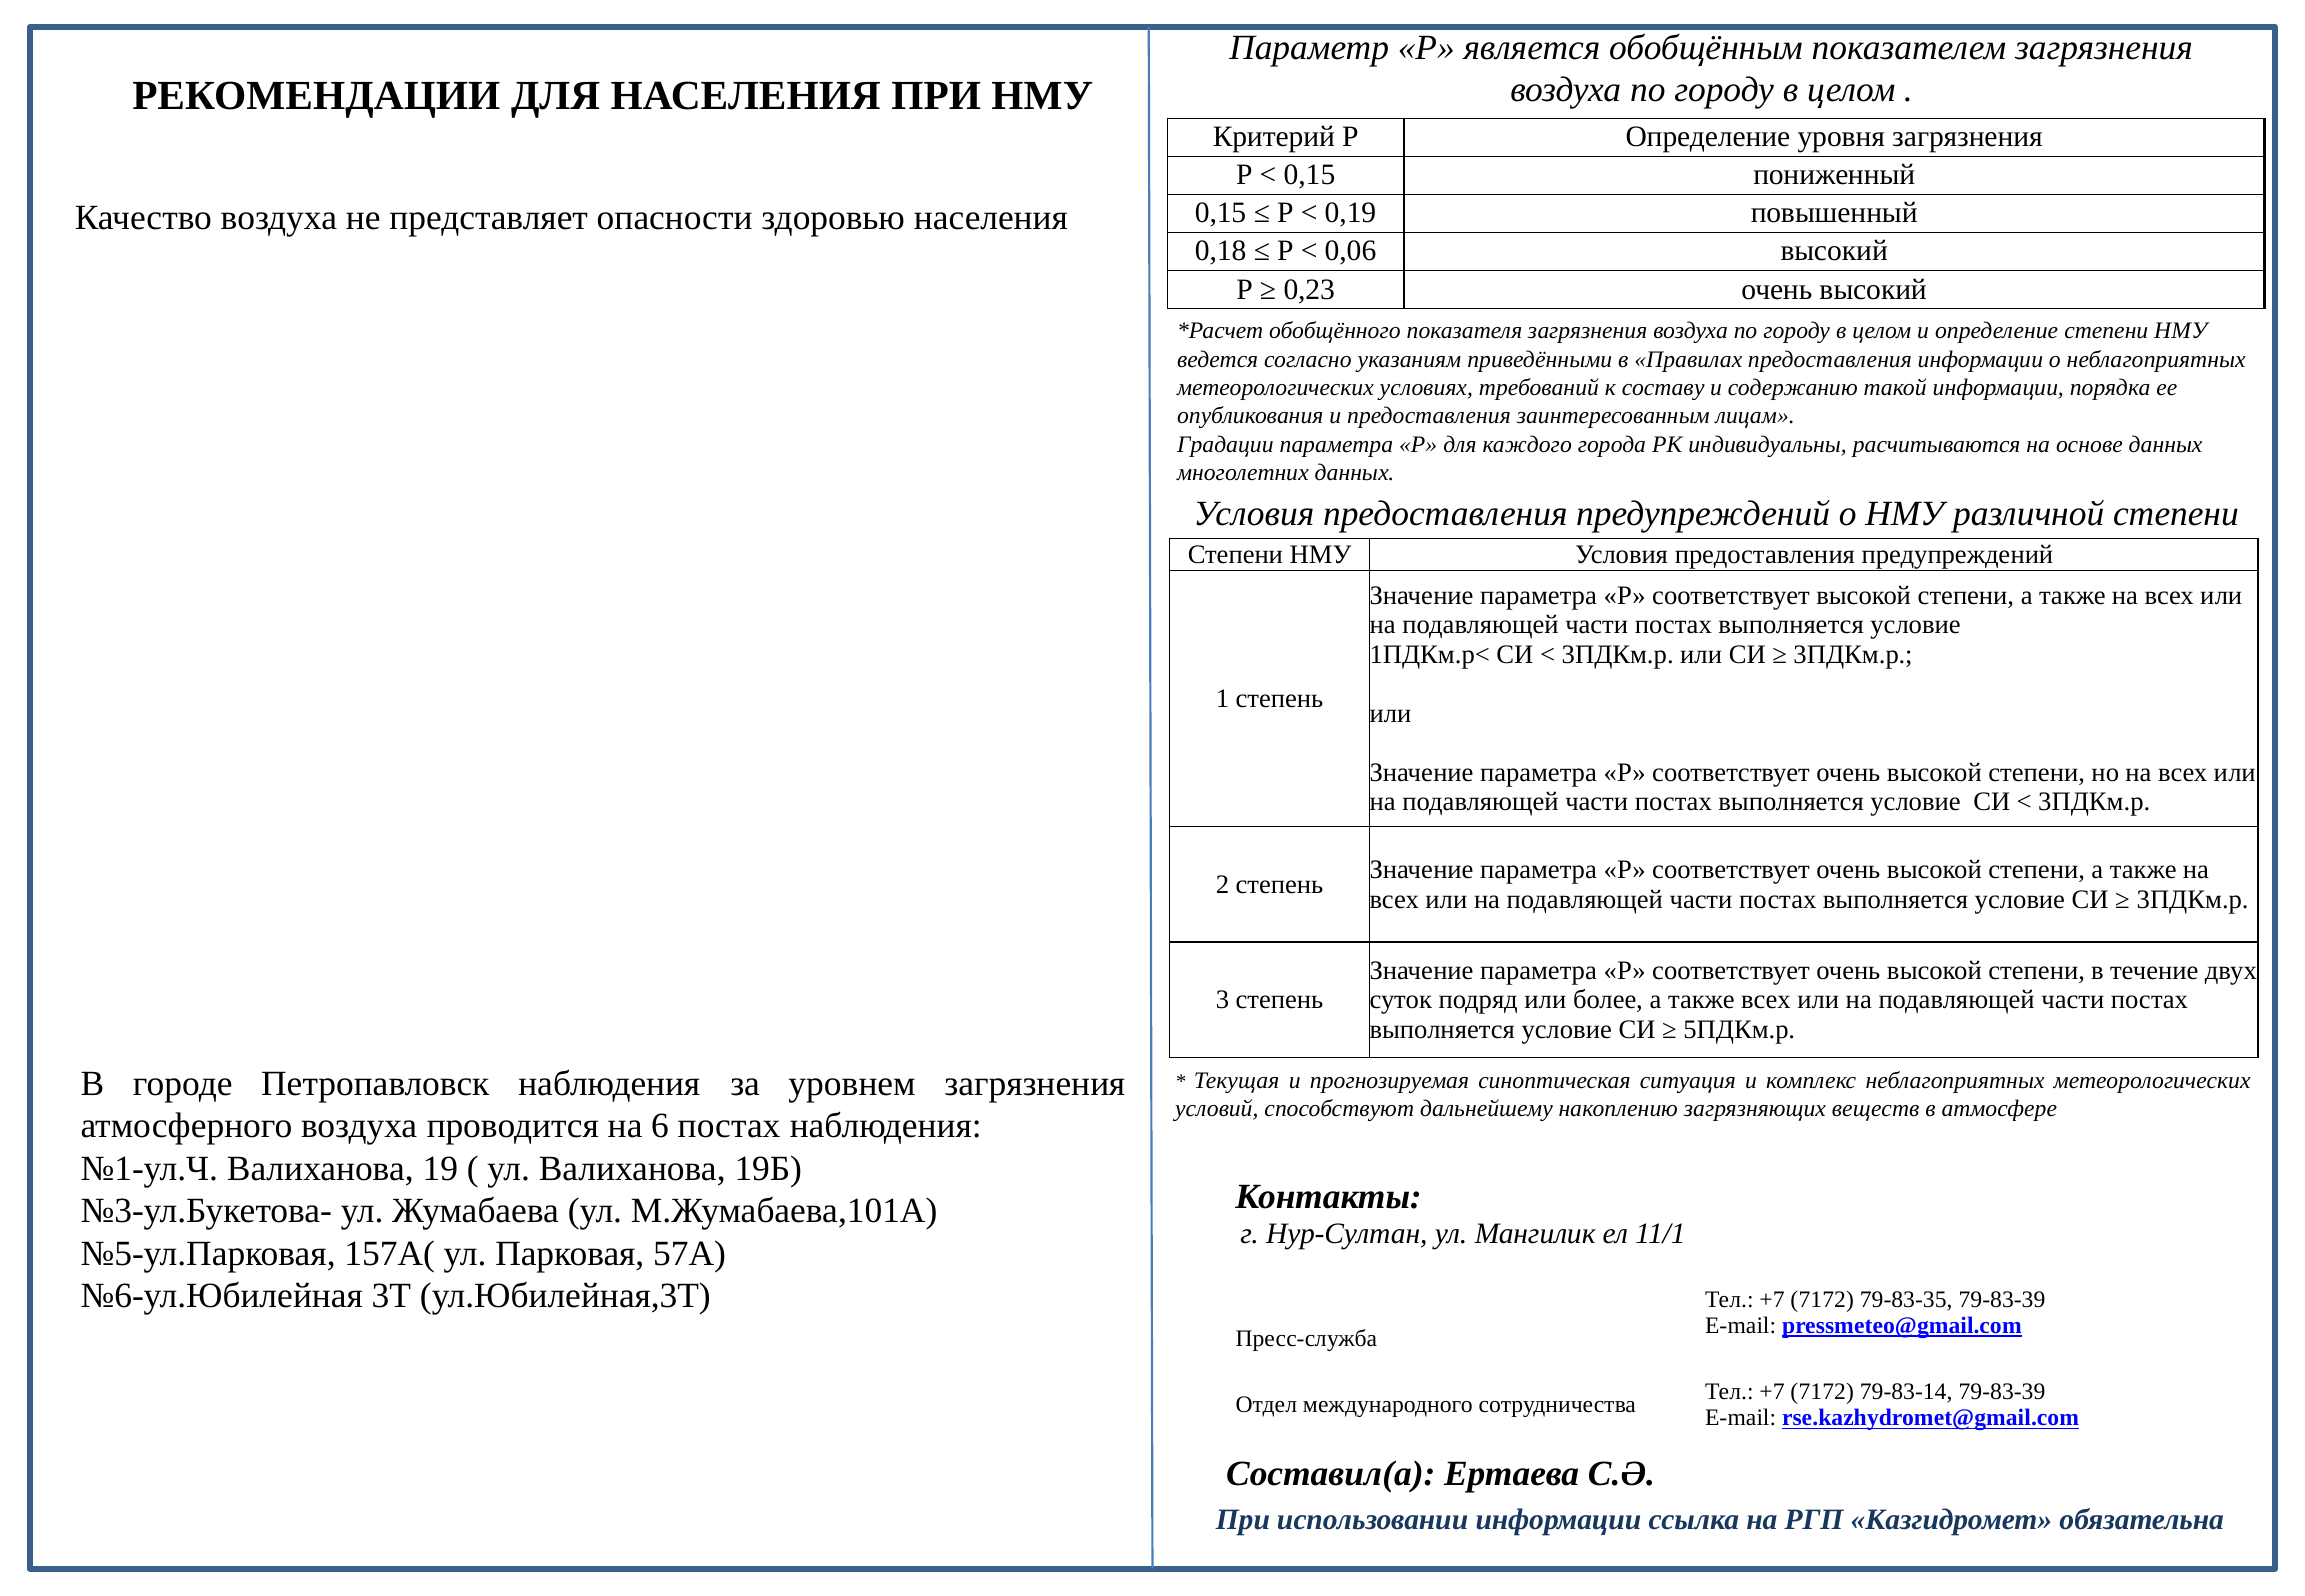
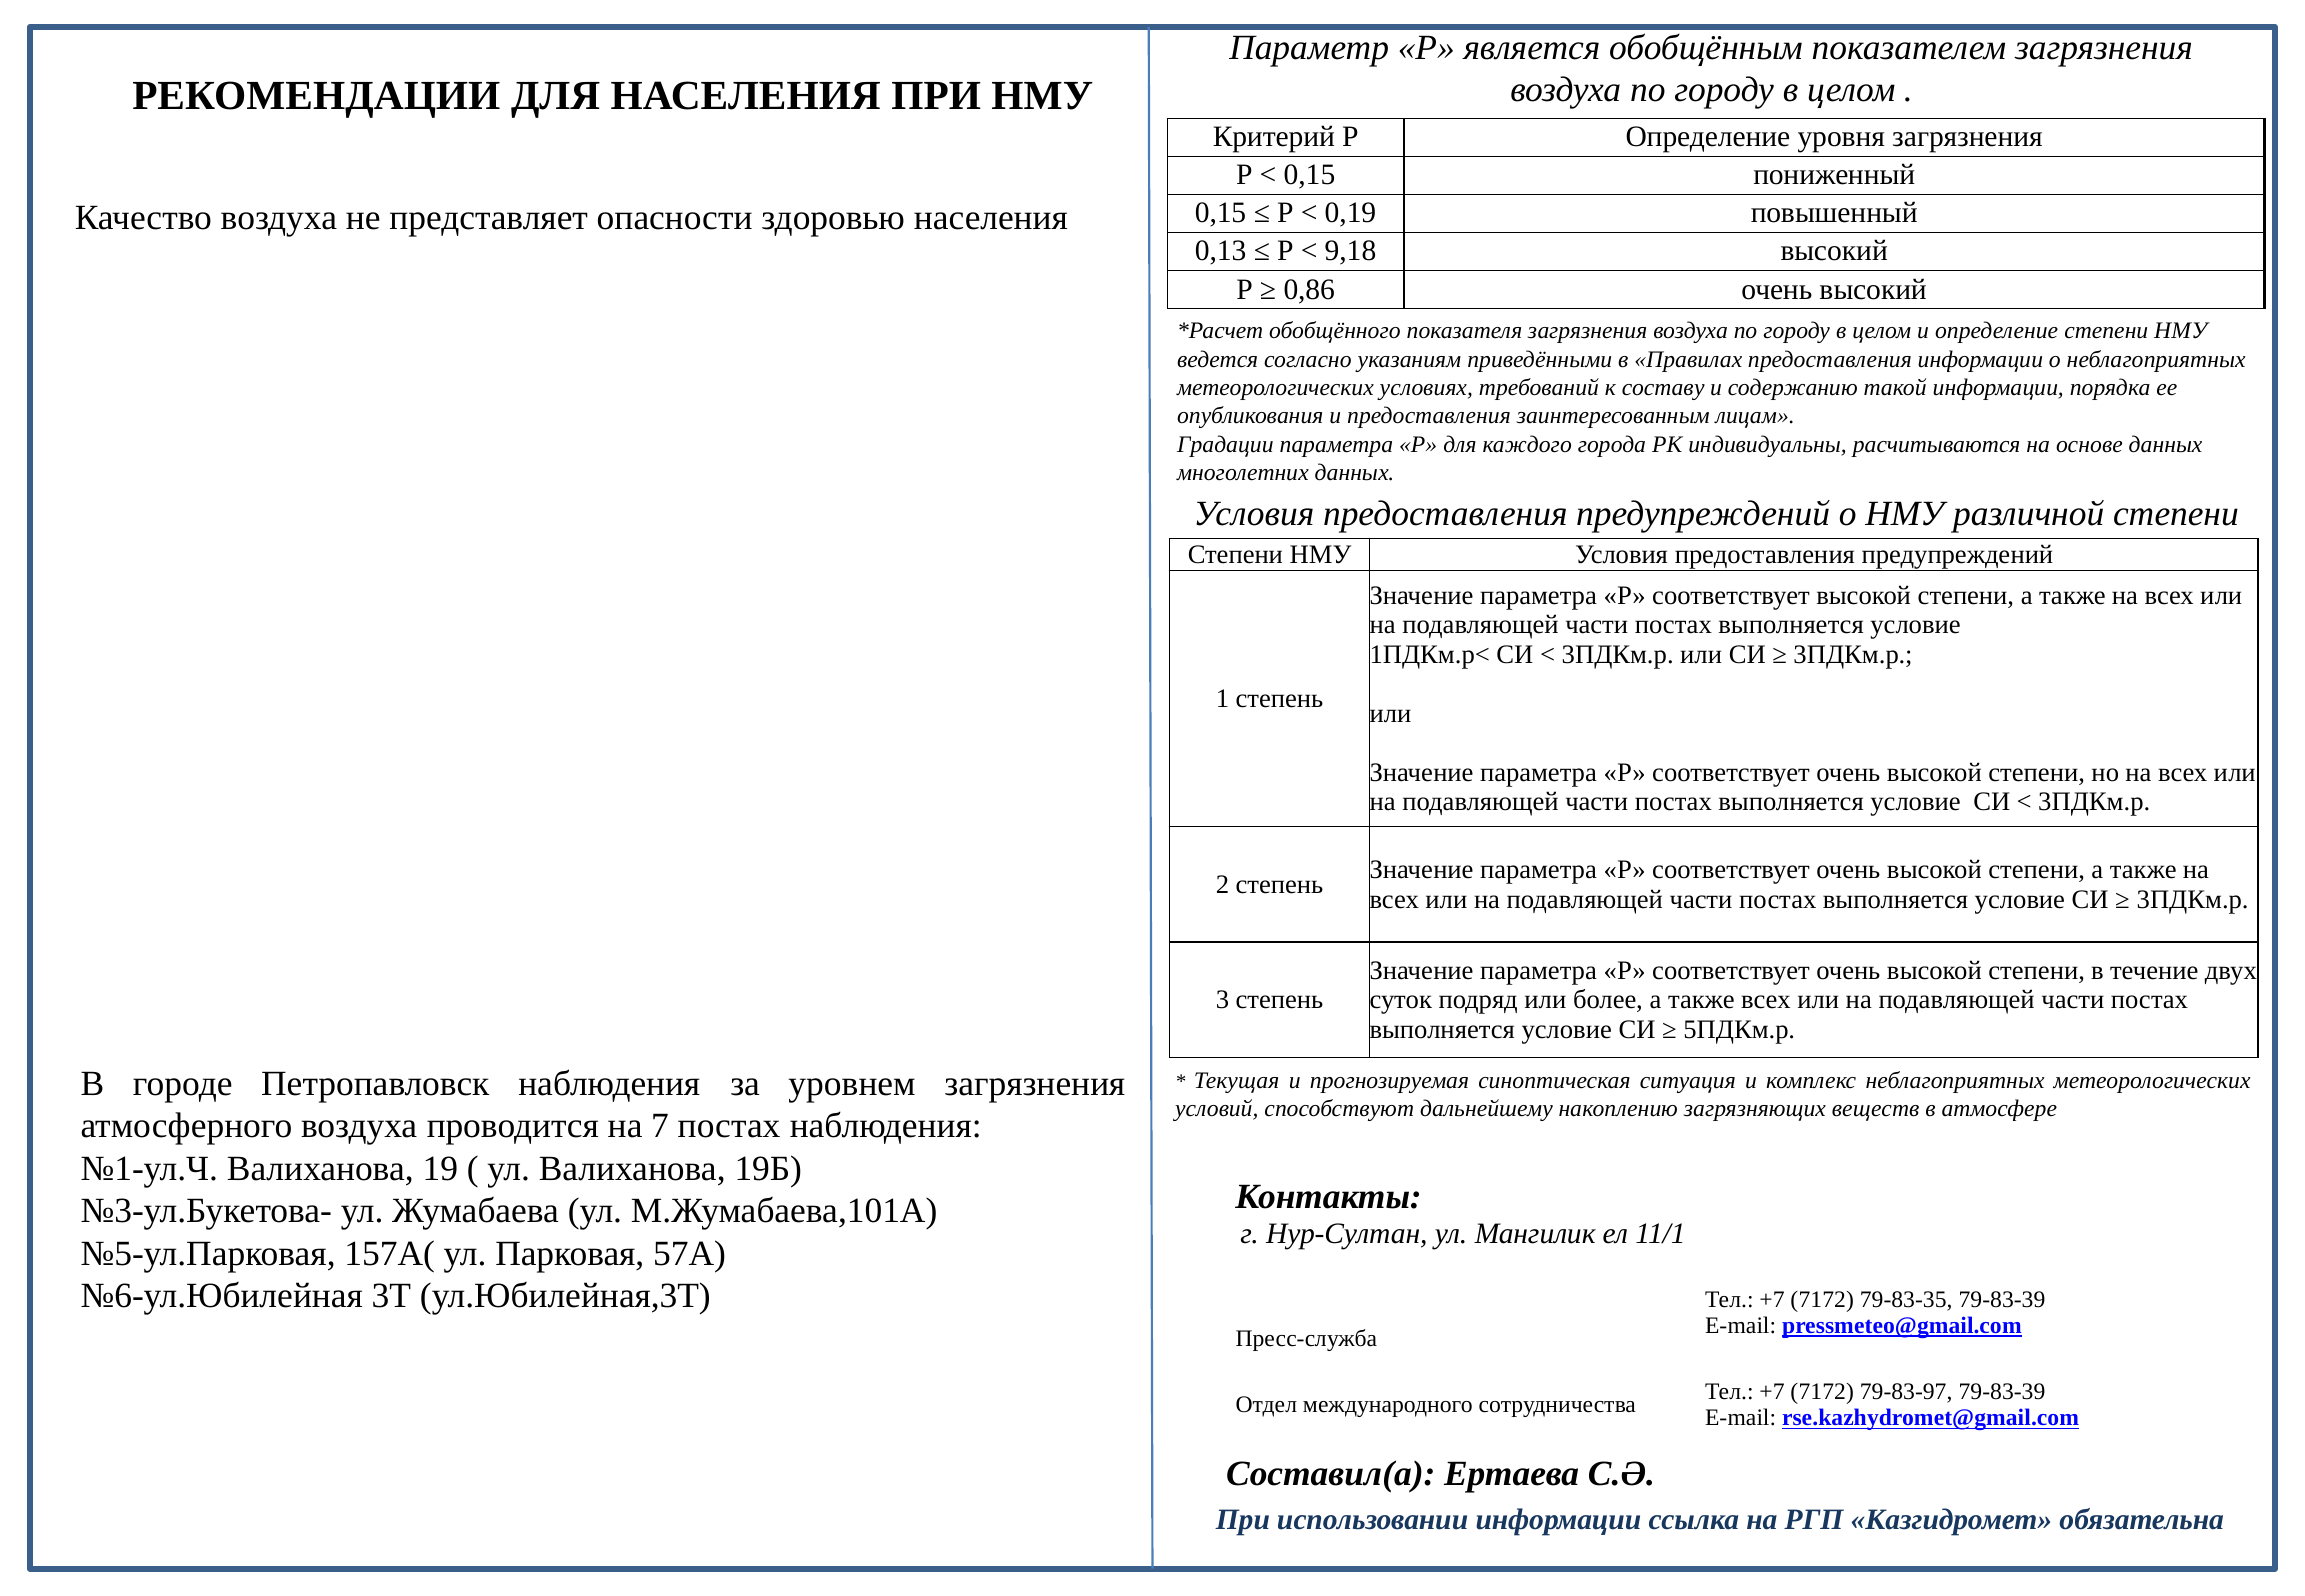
0,18: 0,18 -> 0,13 (1221, 251)
0,06: 0,06 -> 9,18 (1350, 251)
0,23: 0,23 -> 0,86 (1309, 289)
6: 6 -> 7 (660, 1126)
79-83-14: 79-83-14 -> 79-83-97 (1906, 1391)
